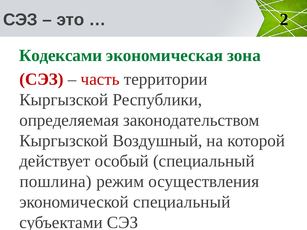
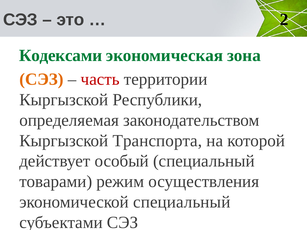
СЭЗ colour: red -> orange (41, 79)
Воздушный: Воздушный -> Транспорта (157, 141)
пошлина: пошлина -> товарами (56, 182)
